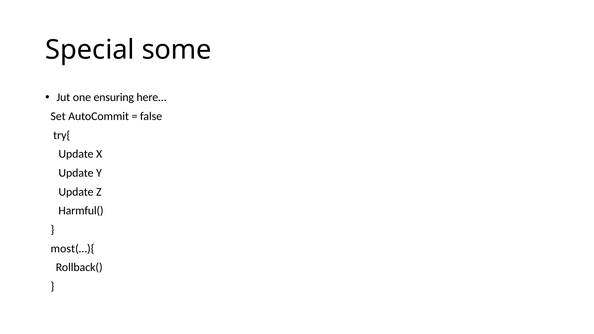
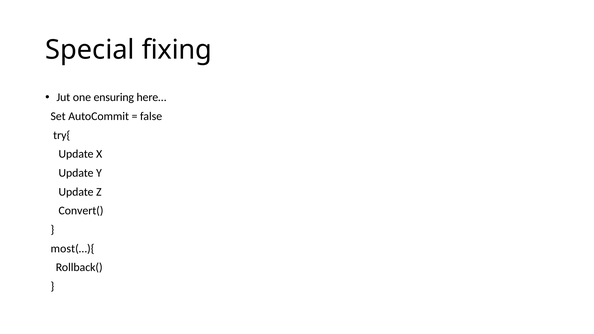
some: some -> fixing (177, 50)
Harmful(: Harmful( -> Convert( (81, 211)
